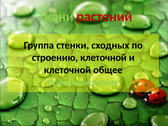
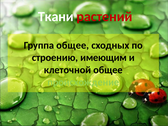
Ткани colour: light green -> white (56, 17)
Группа стенки: стенки -> общее (73, 45)
строению клеточной: клеточной -> имеющим (104, 58)
